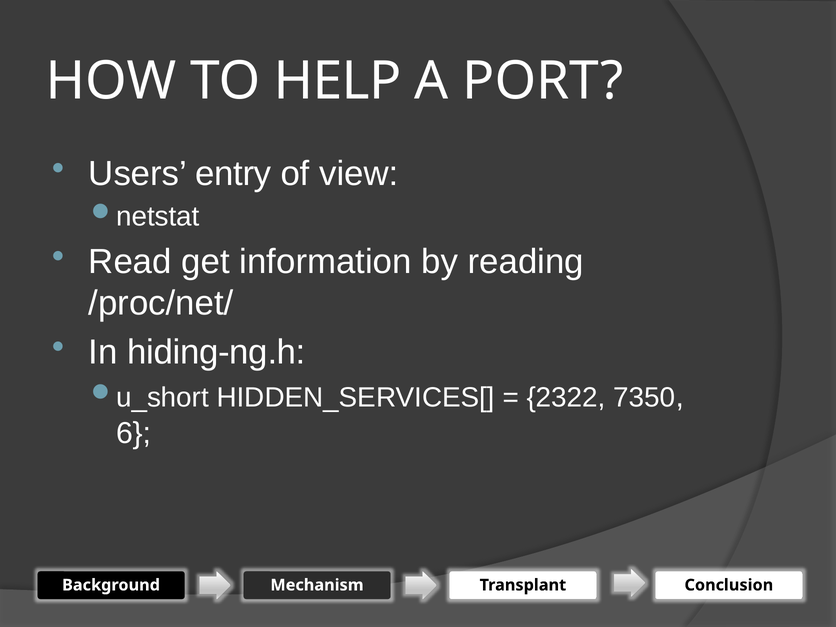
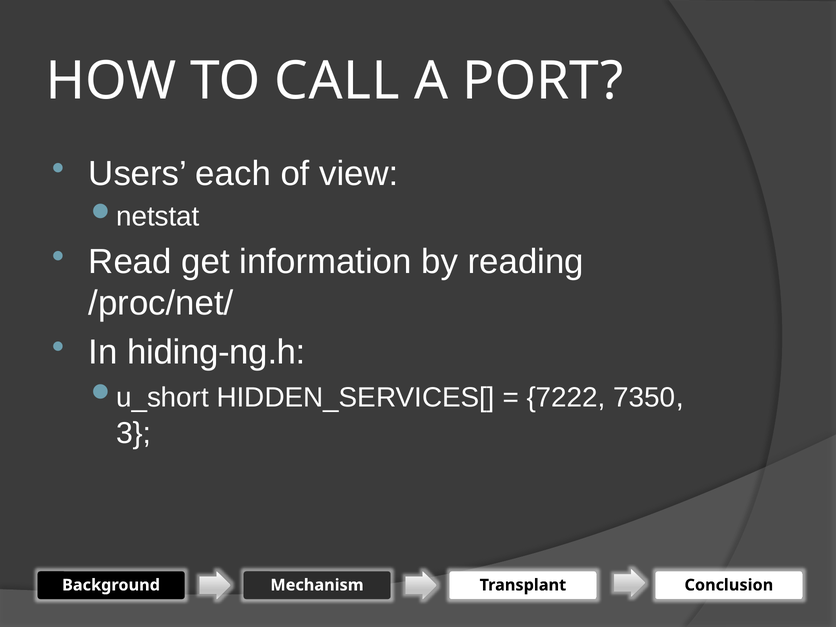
HELP: HELP -> CALL (337, 81)
entry: entry -> each (233, 174)
2322: 2322 -> 7222 (566, 398)
6: 6 -> 3 (134, 433)
